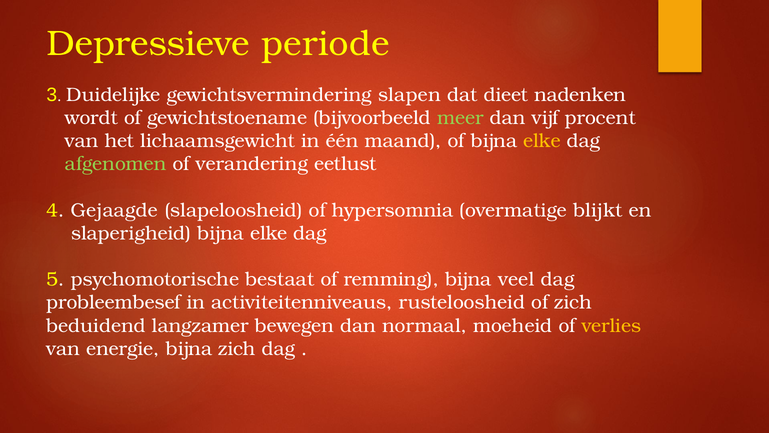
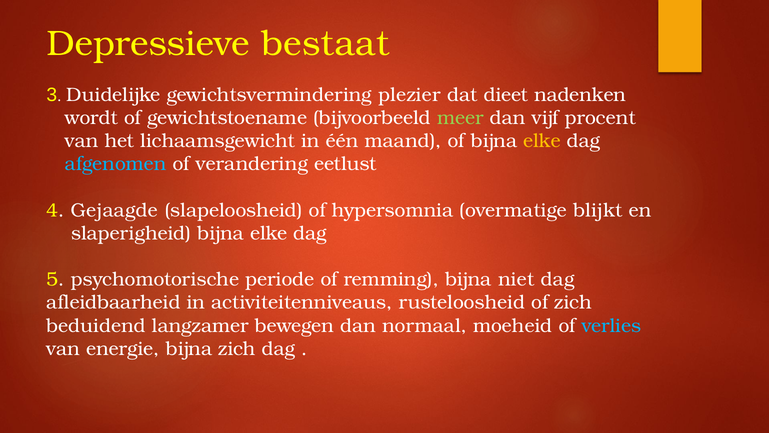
periode: periode -> bestaat (325, 44)
slapen: slapen -> plezier (409, 95)
afgenomen colour: light green -> light blue (116, 164)
bestaat: bestaat -> periode (280, 279)
veel: veel -> niet (516, 279)
probleembesef: probleembesef -> afleidbaarheid (113, 302)
verlies colour: yellow -> light blue (611, 325)
